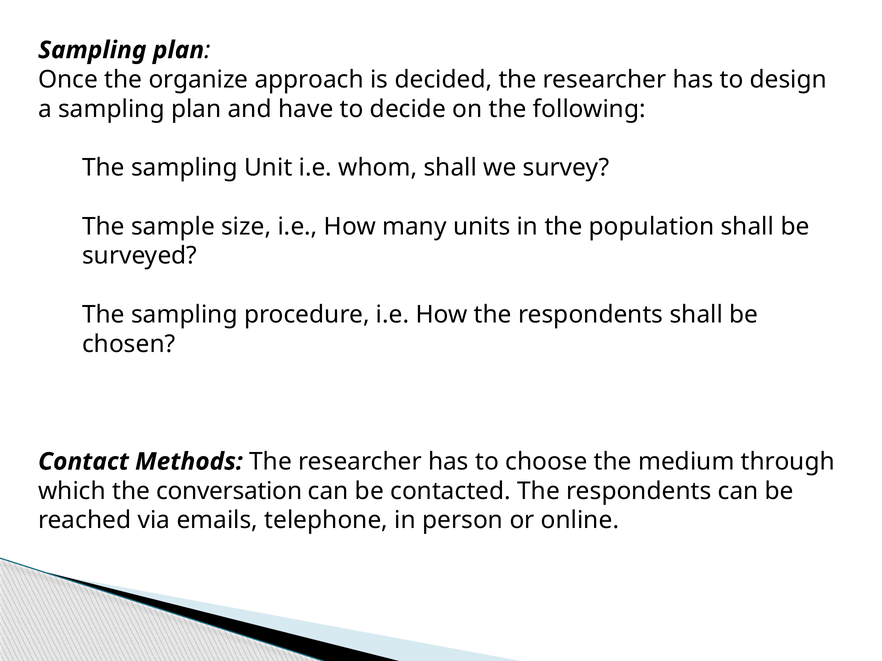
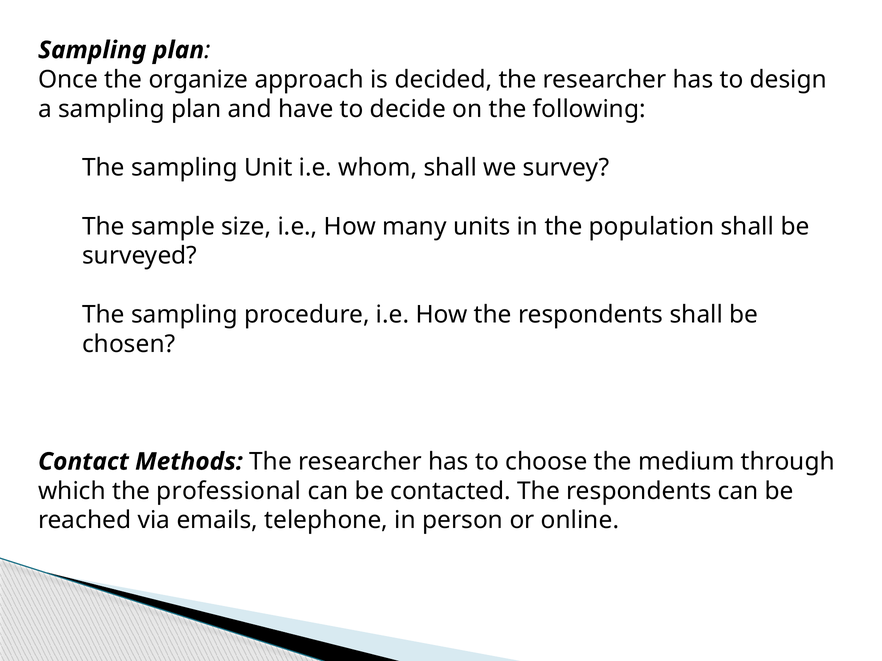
conversation: conversation -> professional (229, 491)
